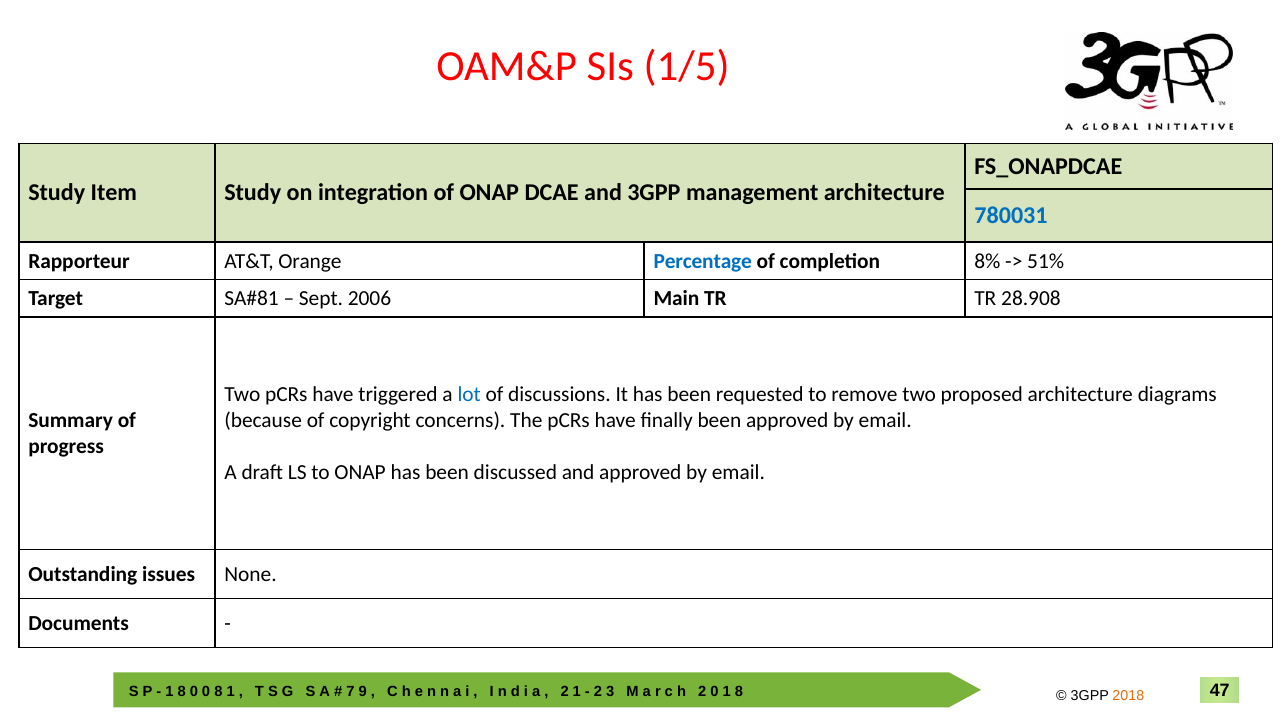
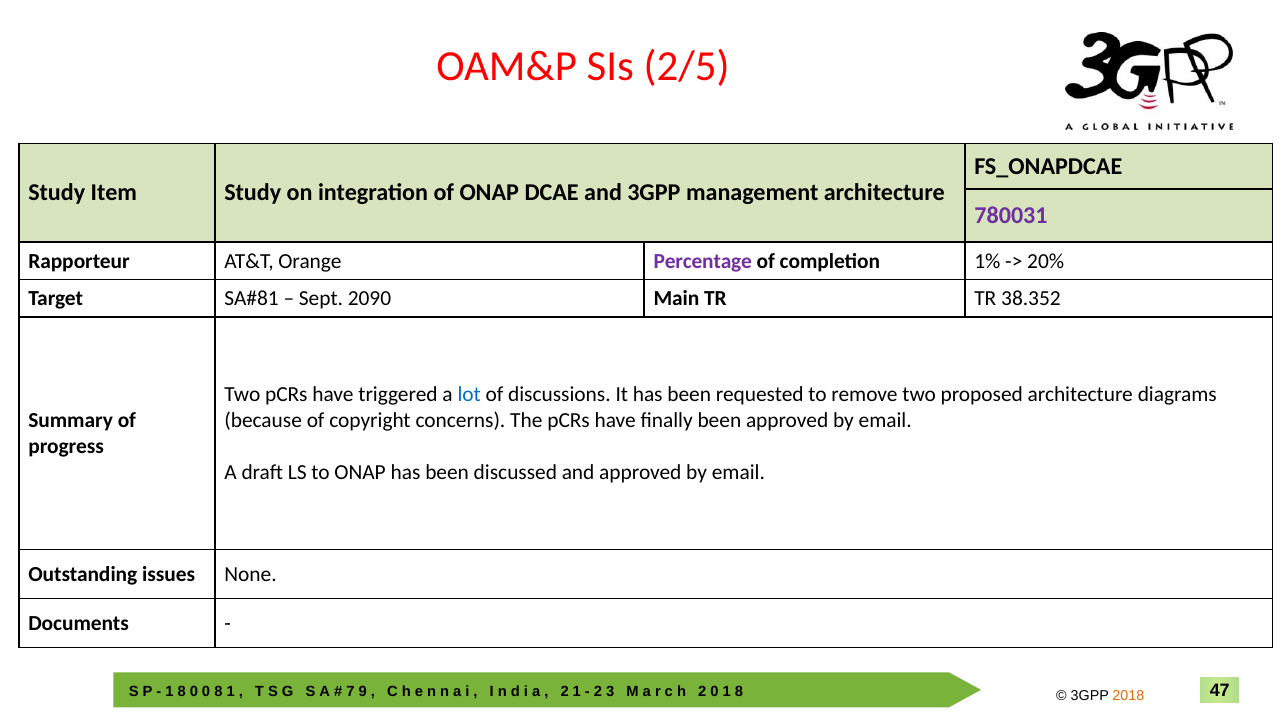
1/5: 1/5 -> 2/5 (687, 67)
780031 colour: blue -> purple (1011, 216)
Percentage colour: blue -> purple (703, 261)
8%: 8% -> 1% (987, 261)
51%: 51% -> 20% (1046, 261)
2006: 2006 -> 2090 (369, 299)
28.908: 28.908 -> 38.352 (1031, 299)
